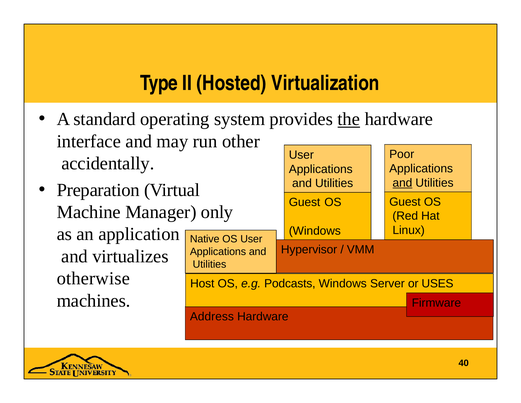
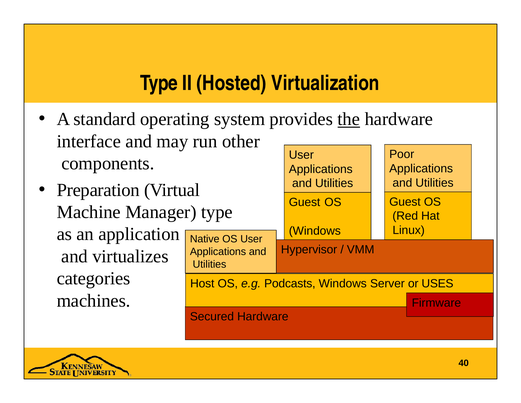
accidentally: accidentally -> components (108, 163)
and underline: present -> none (402, 183)
Manager only: only -> type (217, 212)
otherwise: otherwise -> categories (94, 278)
Address: Address -> Secured (212, 316)
